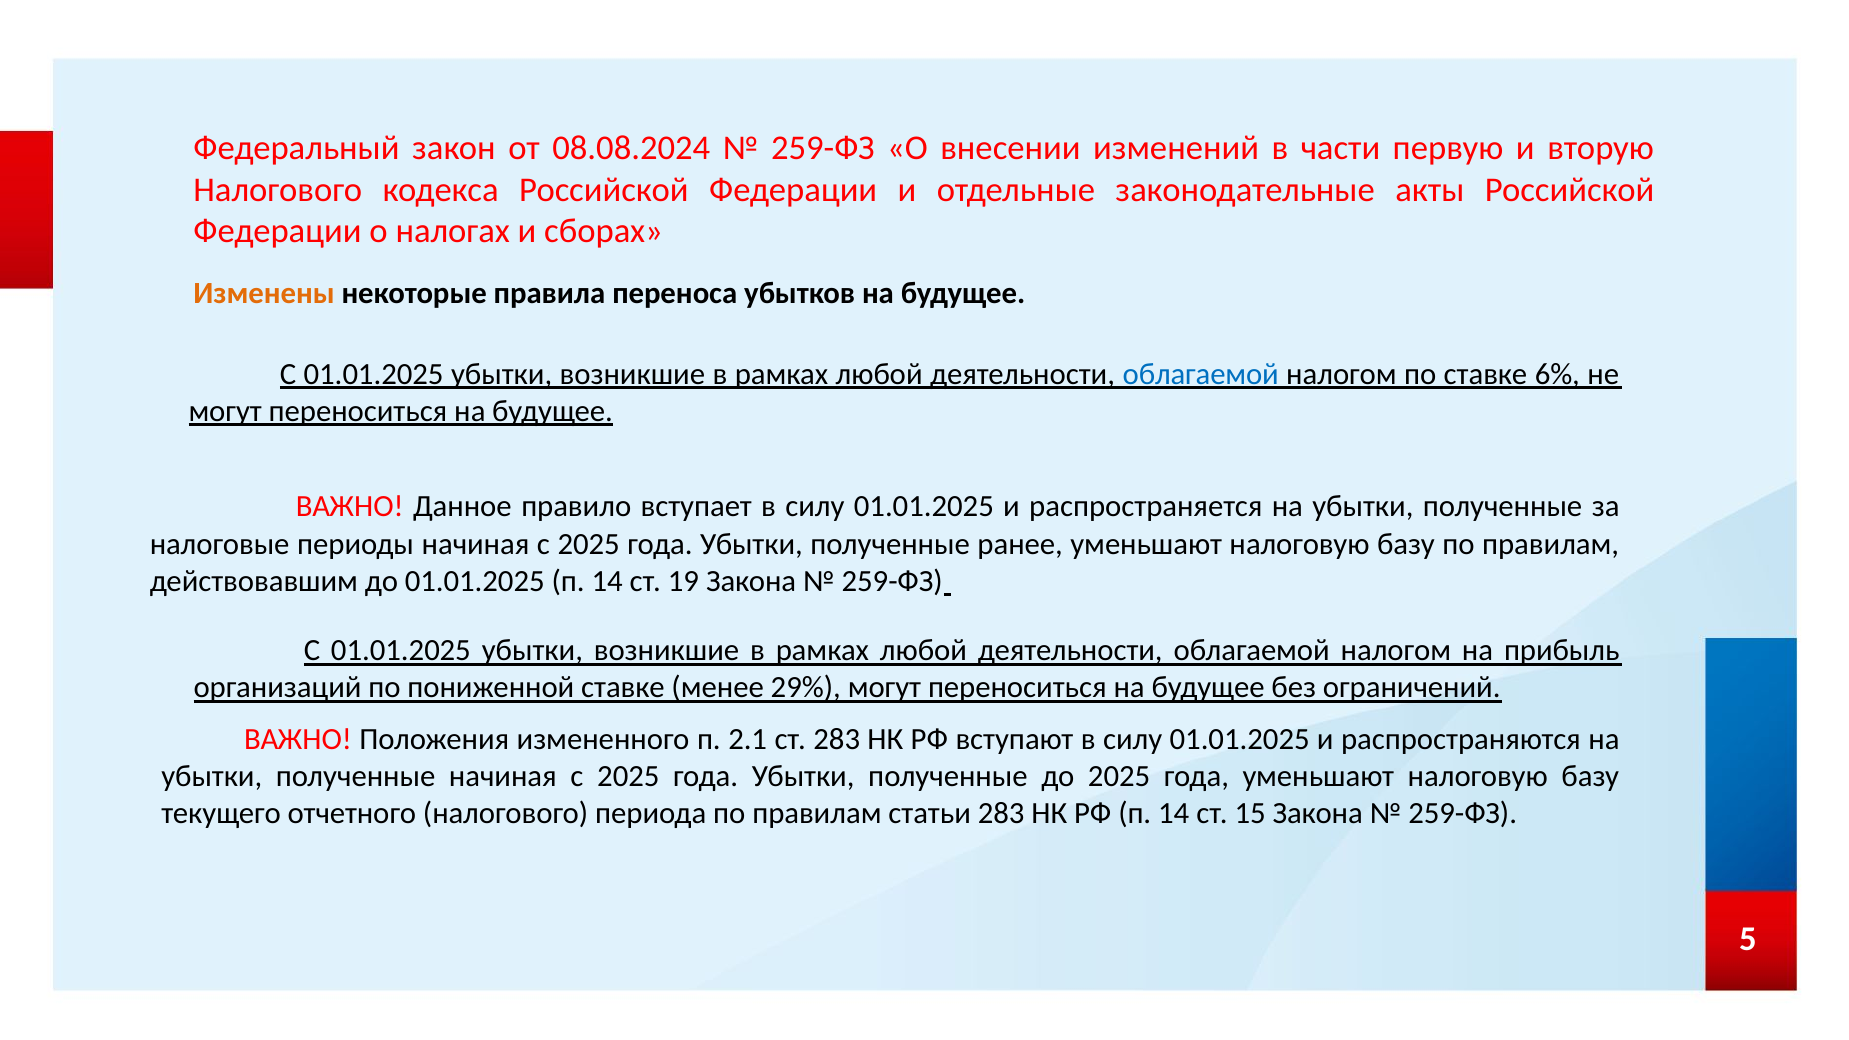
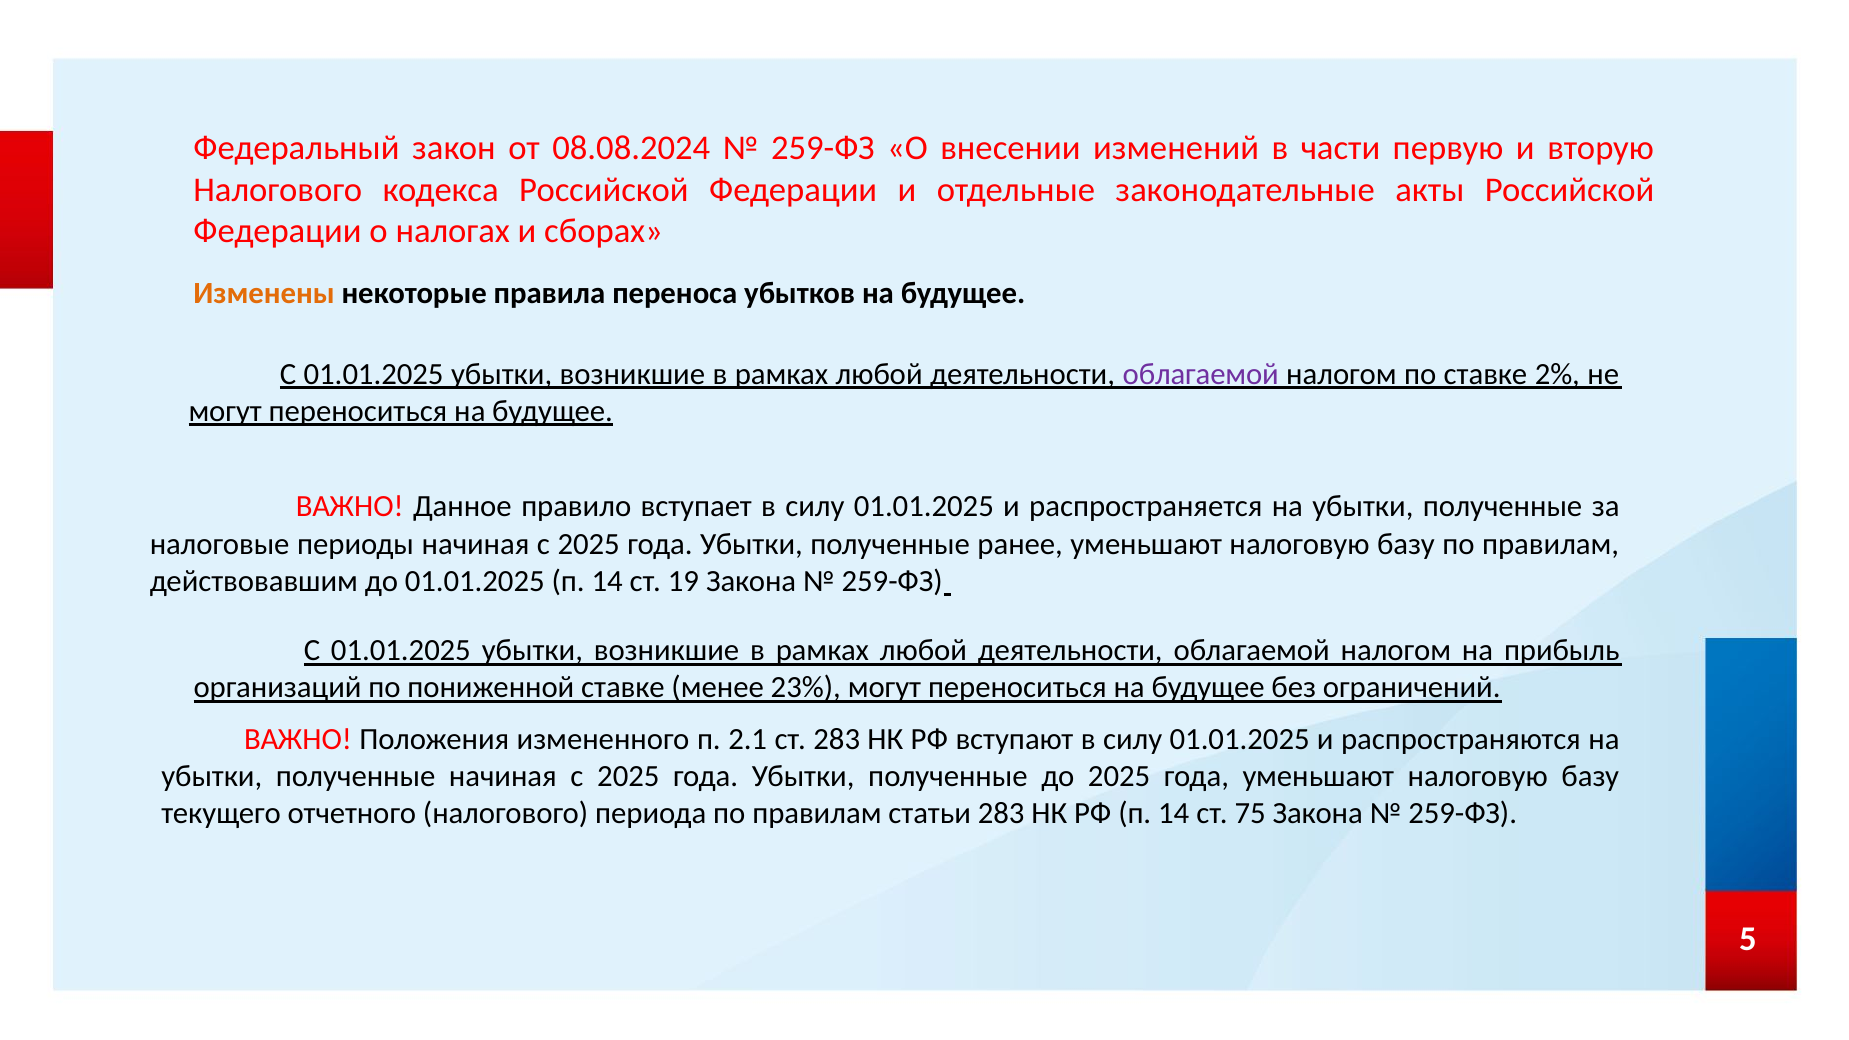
облагаемой colour: blue -> purple (1201, 374)
6%: 6% -> 2% (1557, 374)
29%: 29% -> 23% (806, 688)
15: 15 -> 75 (1250, 813)
